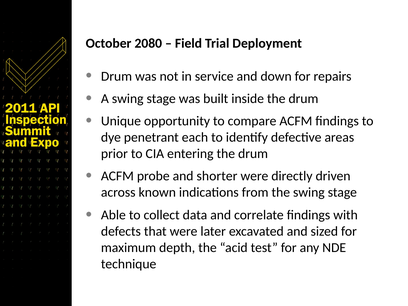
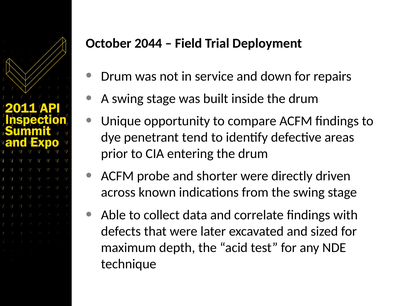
2080: 2080 -> 2044 (148, 43)
each: each -> tend (195, 137)
